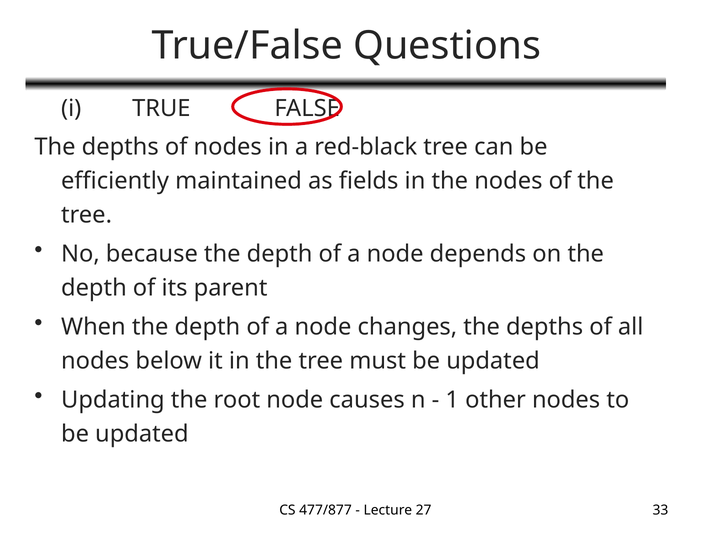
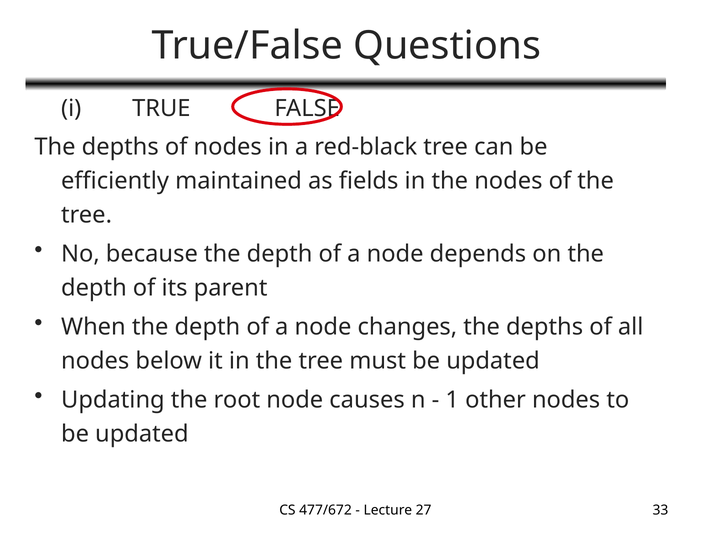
477/877: 477/877 -> 477/672 (325, 510)
